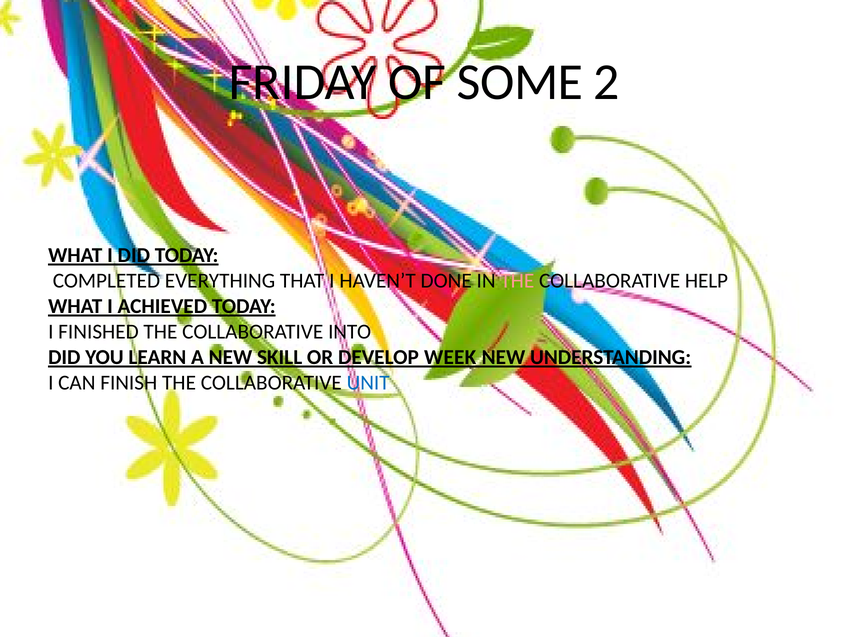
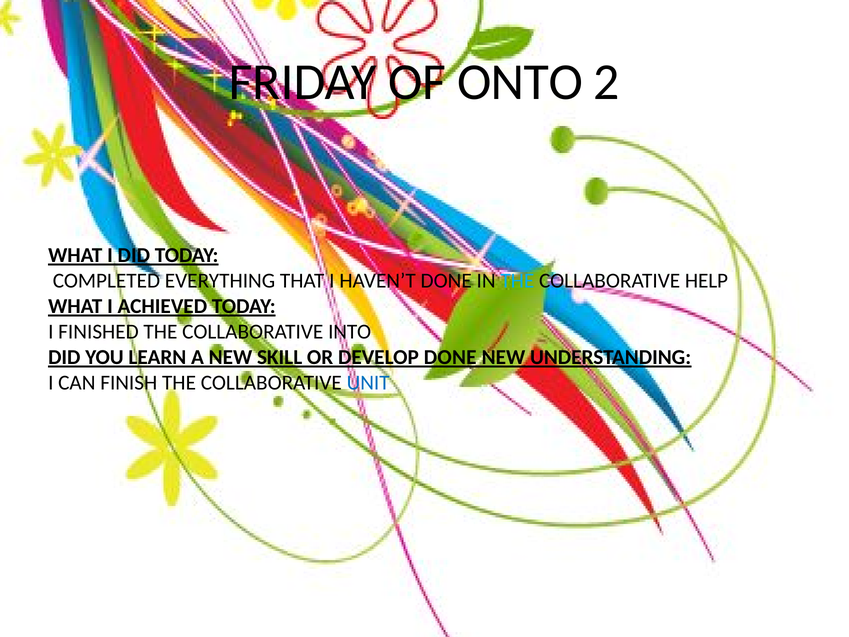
SOME: SOME -> ONTO (520, 82)
THE colour: pink -> light blue (517, 281)
DEVELOP WEEK: WEEK -> DONE (450, 357)
